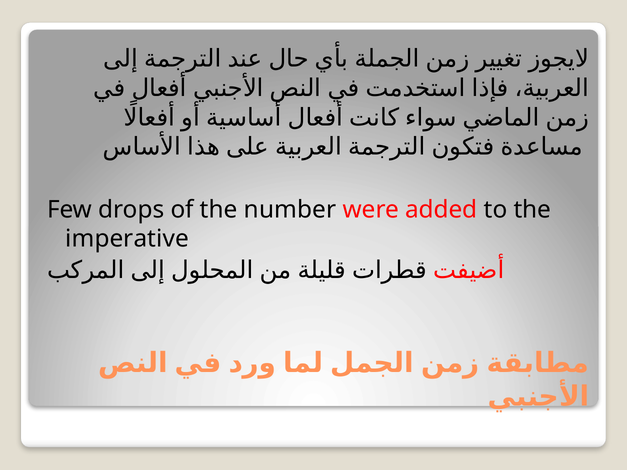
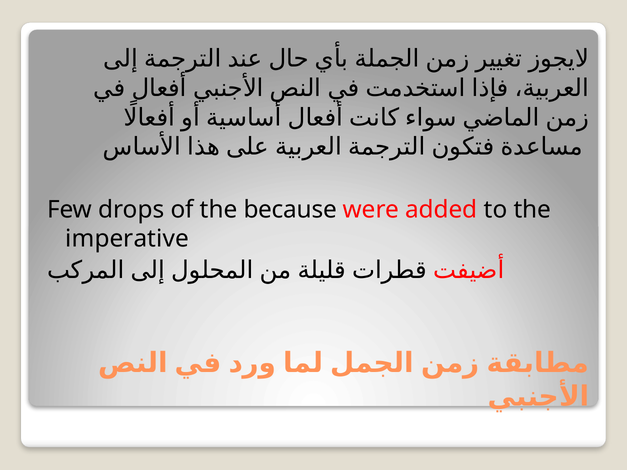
number: number -> because (290, 210)
